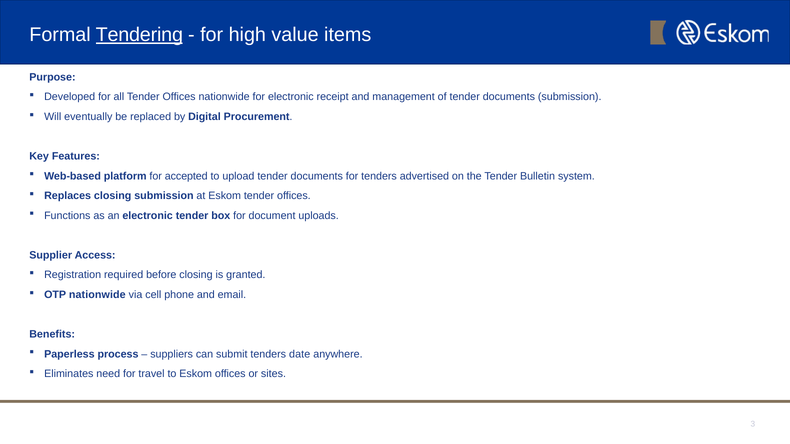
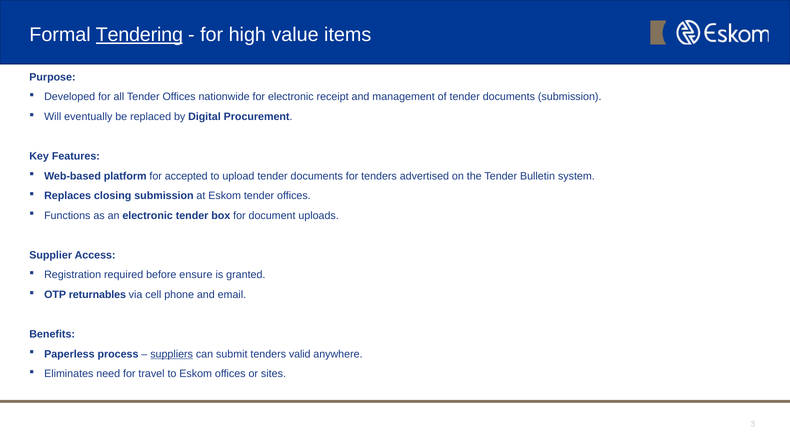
before closing: closing -> ensure (196, 275)
OTP nationwide: nationwide -> returnables (97, 295)
suppliers underline: none -> present (172, 354)
date: date -> valid (300, 354)
